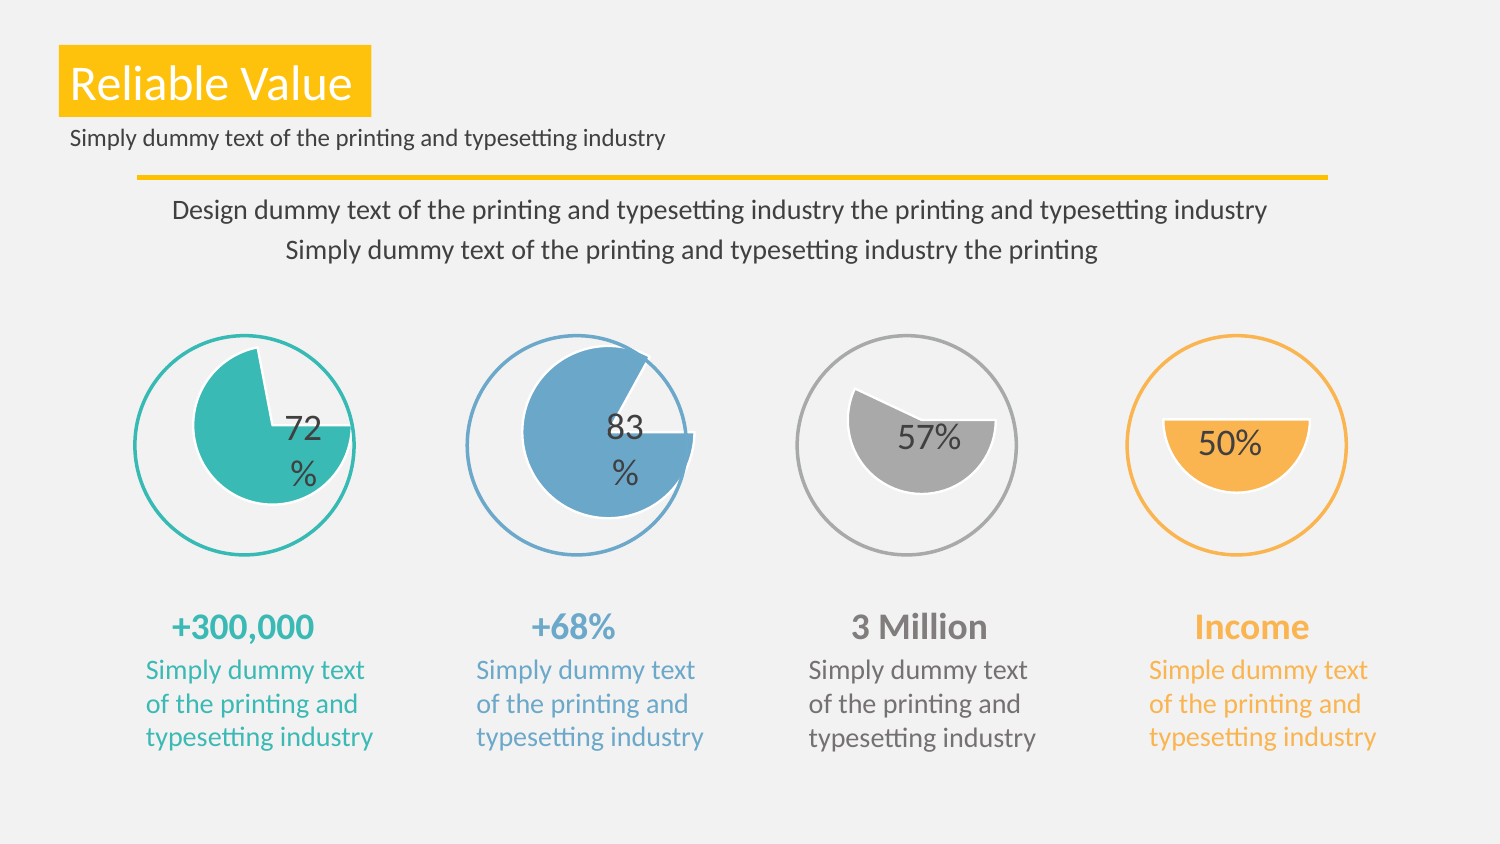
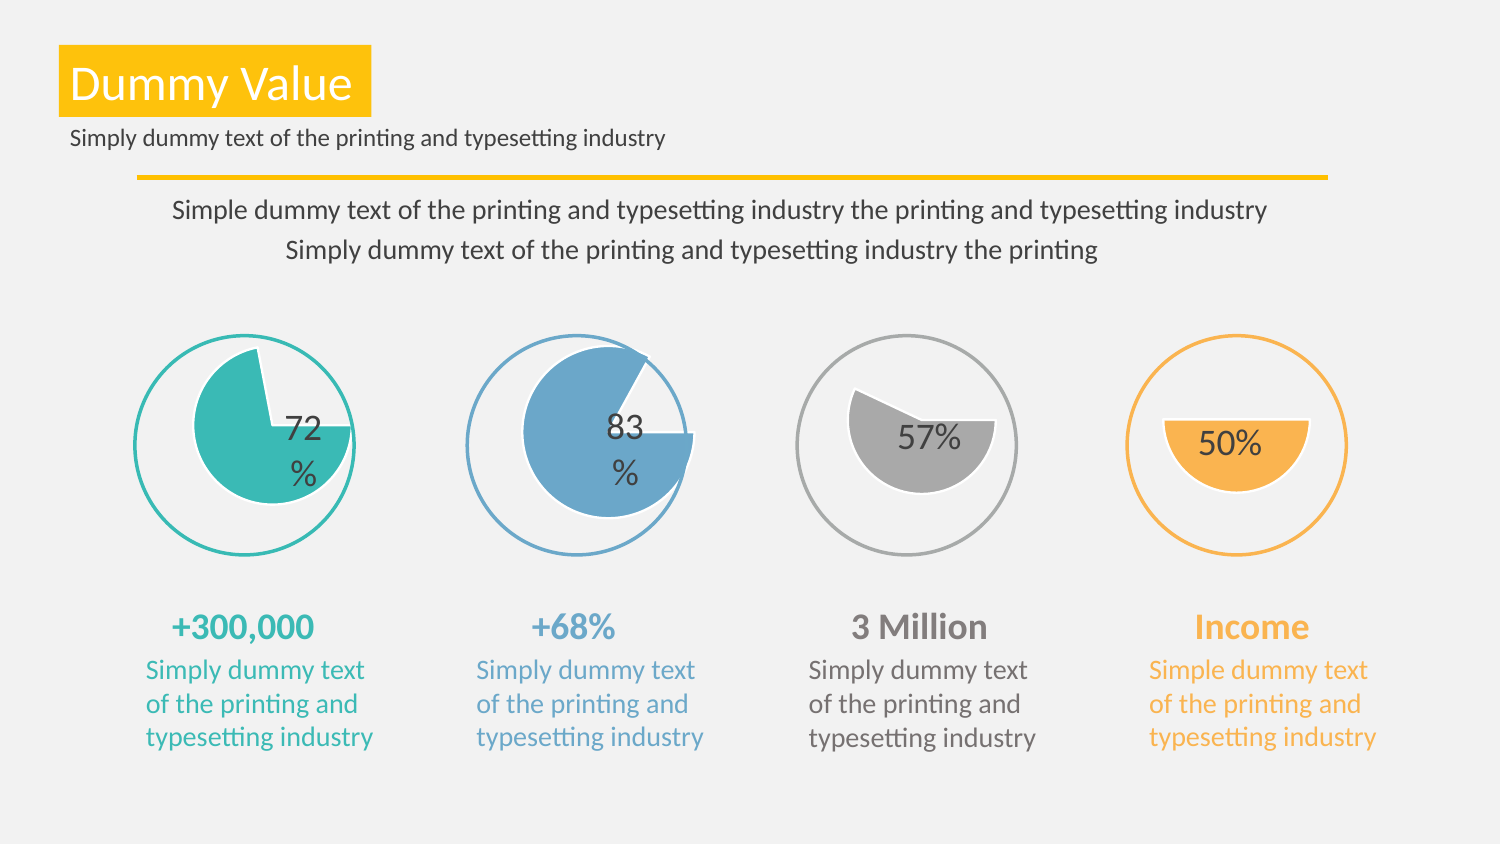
Reliable: Reliable -> Dummy (149, 84)
Design: Design -> Simple (210, 211)
